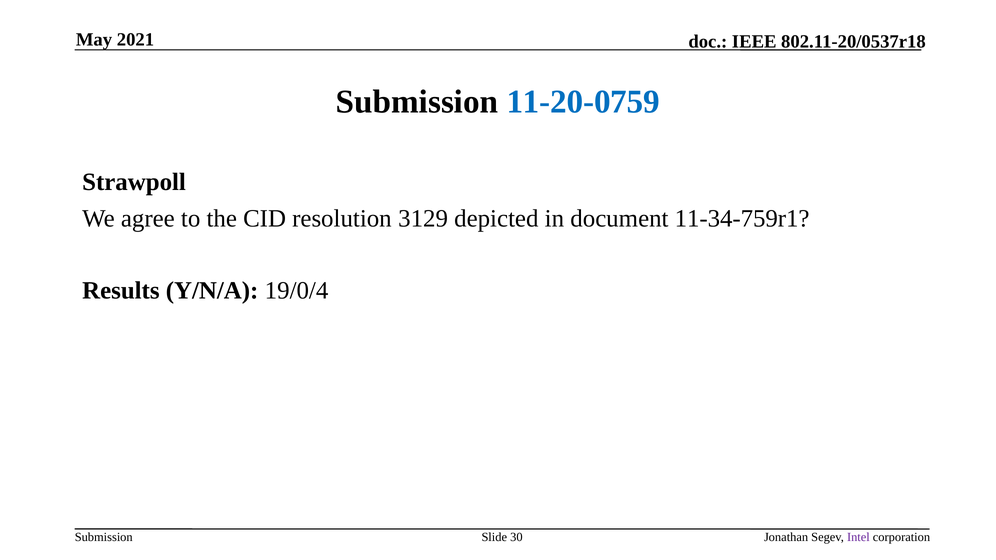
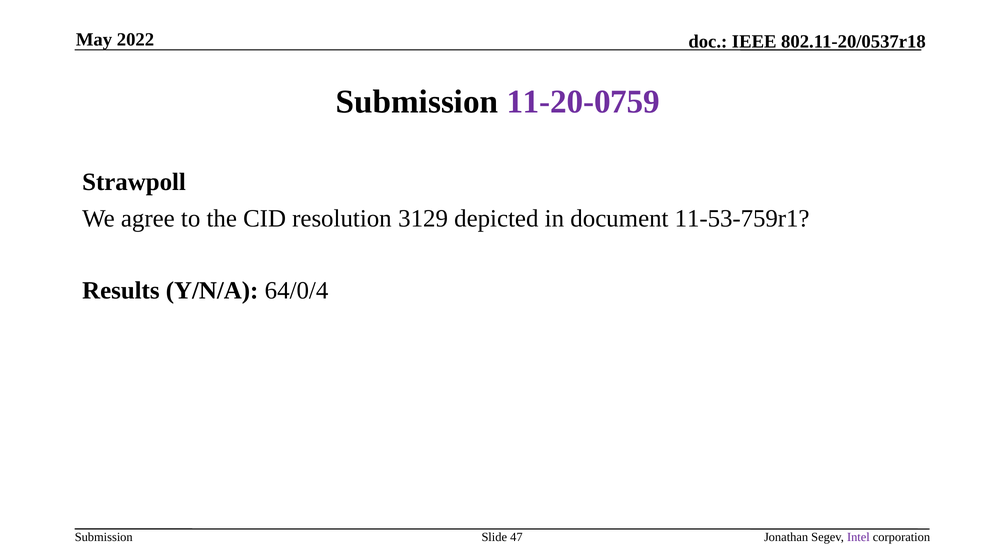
2021: 2021 -> 2022 (136, 40)
11-20-0759 colour: blue -> purple (583, 102)
11-34-759r1: 11-34-759r1 -> 11-53-759r1 (742, 218)
19/0/4: 19/0/4 -> 64/0/4 (297, 291)
30: 30 -> 47 (516, 537)
